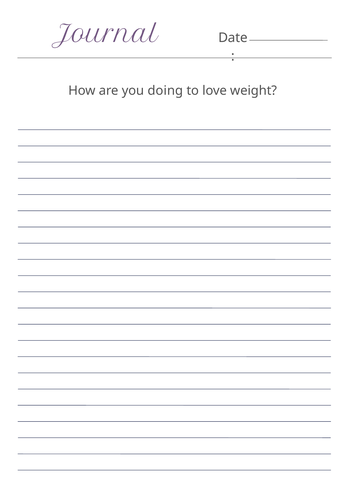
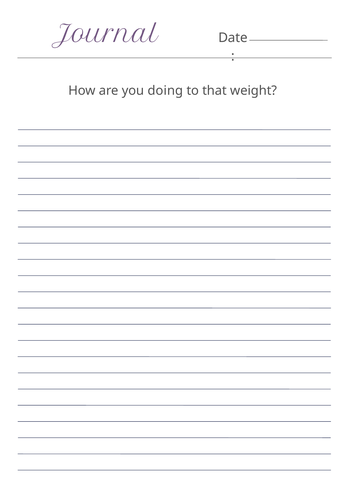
love: love -> that (215, 91)
